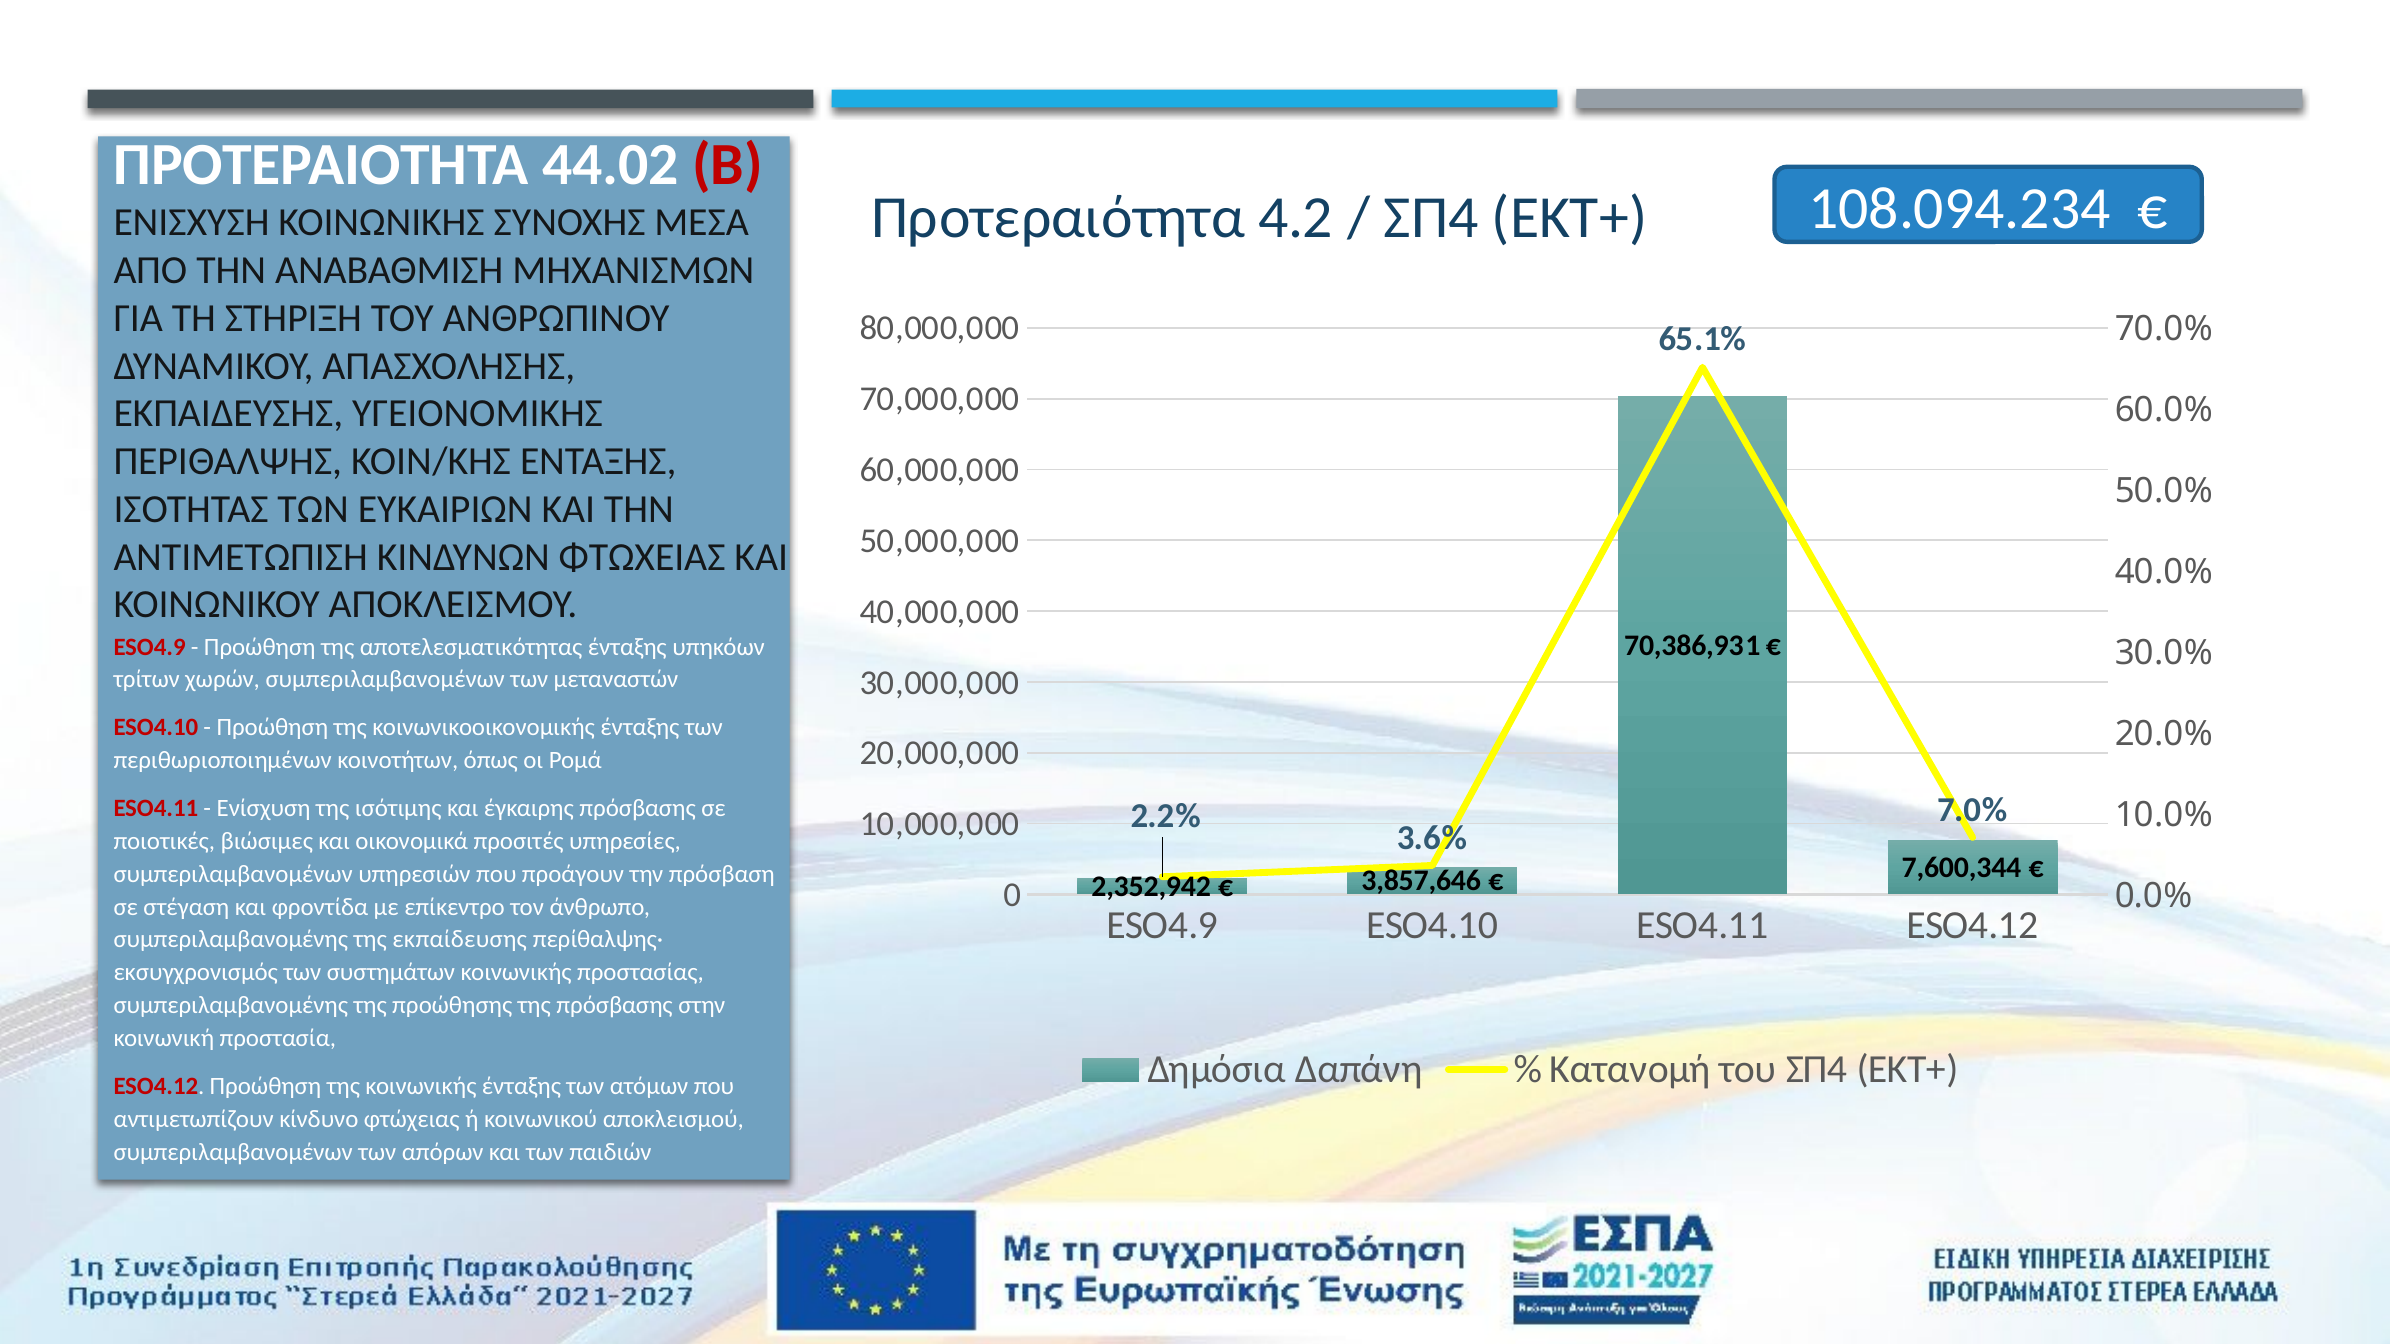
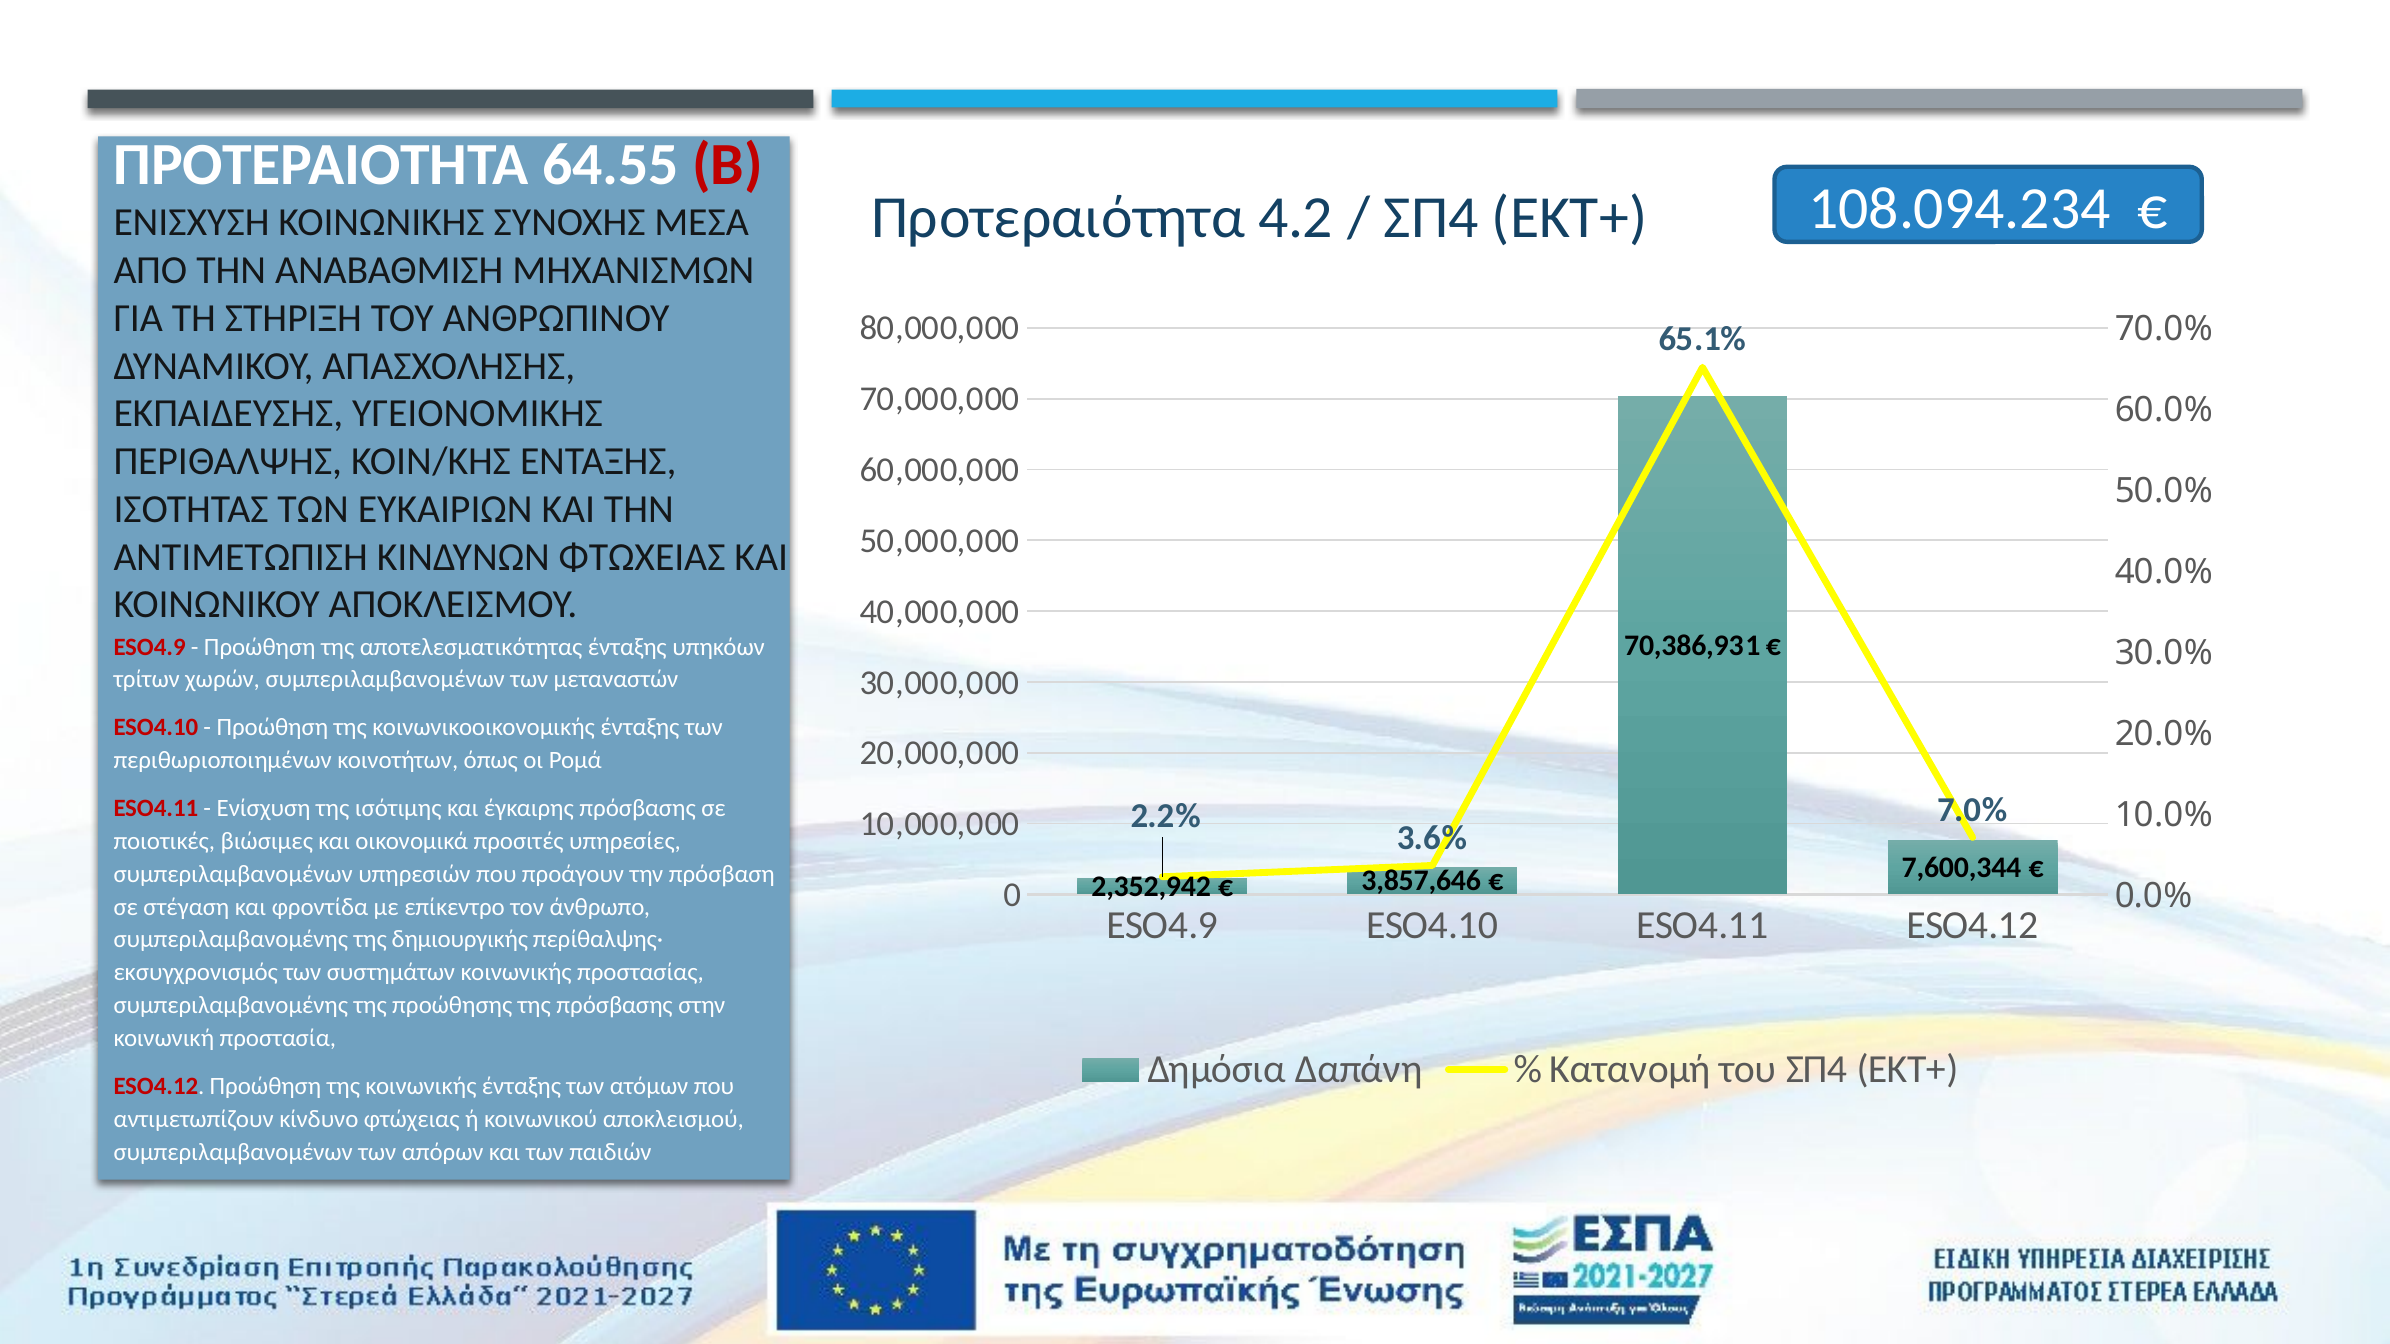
44.02: 44.02 -> 64.55 (610, 164)
εκπαίδευσης: εκπαίδευσης -> δημιουργικής (460, 940)
